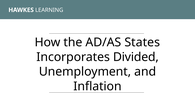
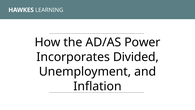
States: States -> Power (142, 42)
